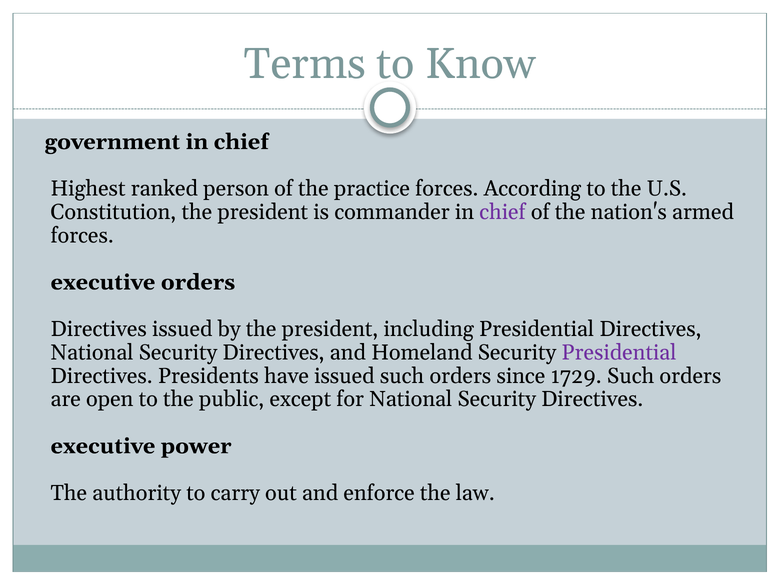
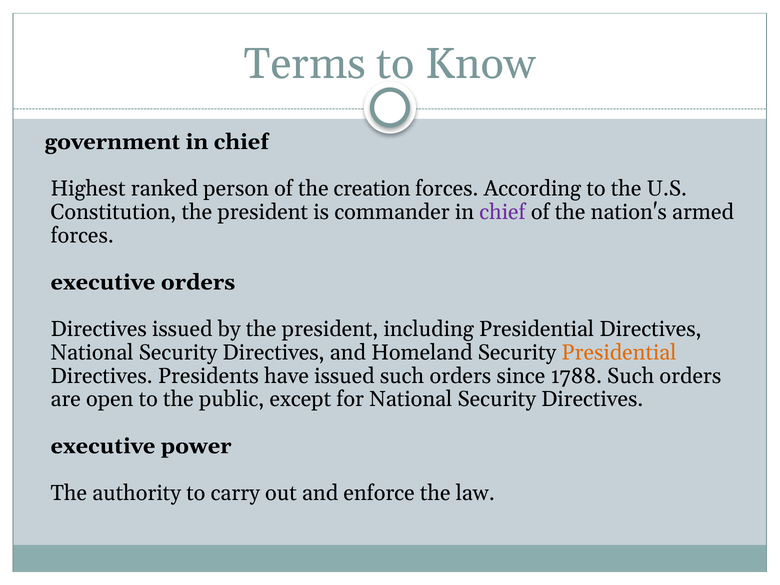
practice: practice -> creation (372, 189)
Presidential colour: purple -> orange (619, 352)
1729: 1729 -> 1788 (576, 376)
